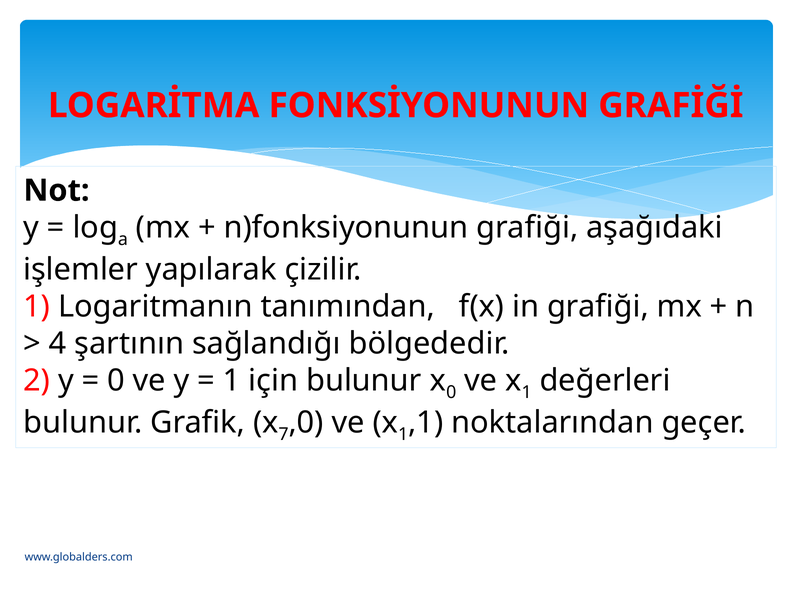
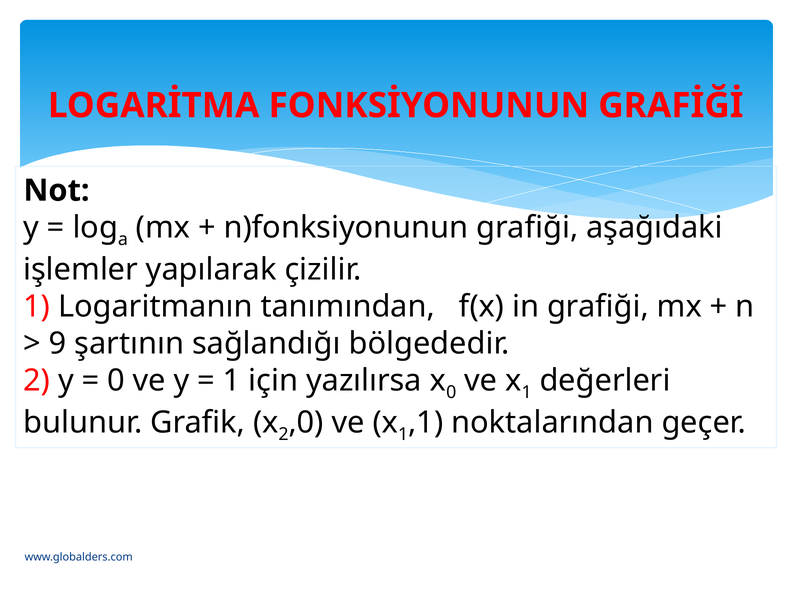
4: 4 -> 9 (58, 344)
için bulunur: bulunur -> yazılırsa (364, 381)
7: 7 -> 2 (284, 435)
